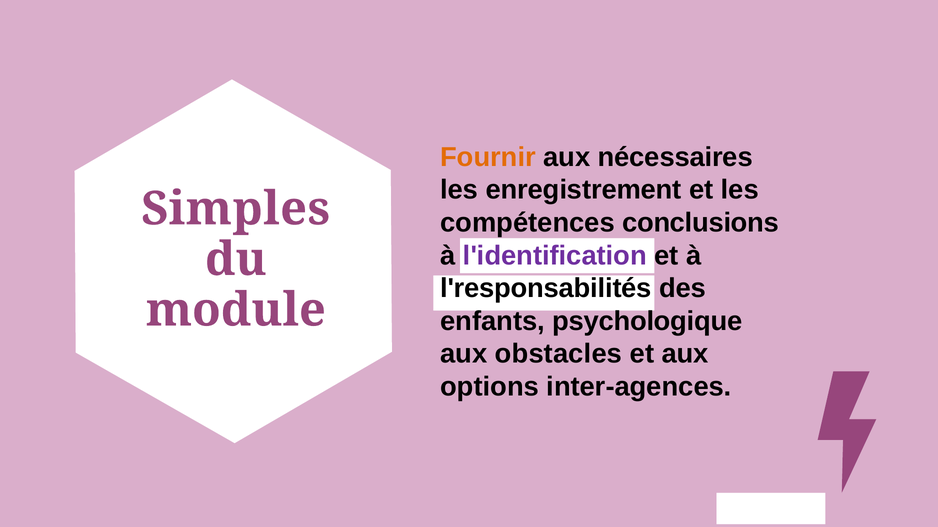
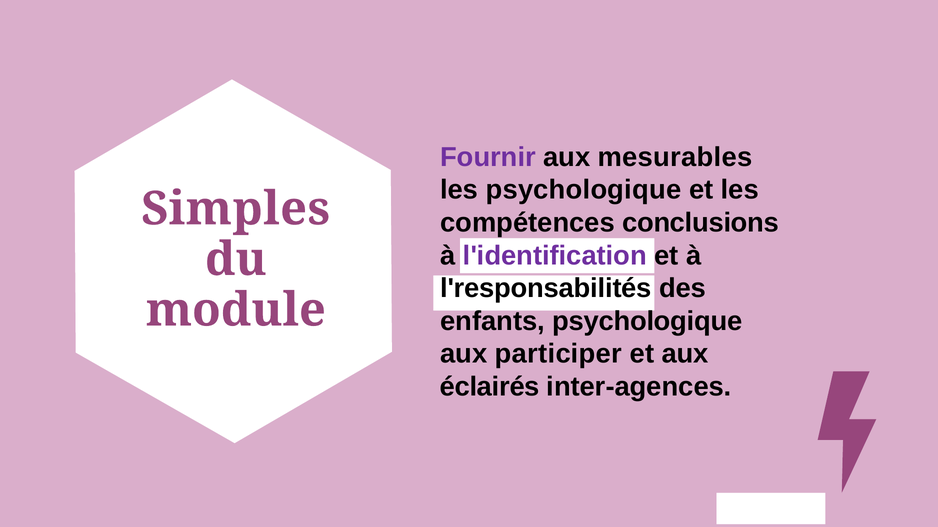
Fournir colour: orange -> purple (488, 157)
nécessaires: nécessaires -> mesurables (675, 157)
les enregistrement: enregistrement -> psychologique (583, 190)
obstacles: obstacles -> participer (558, 354)
options: options -> éclairés (490, 387)
